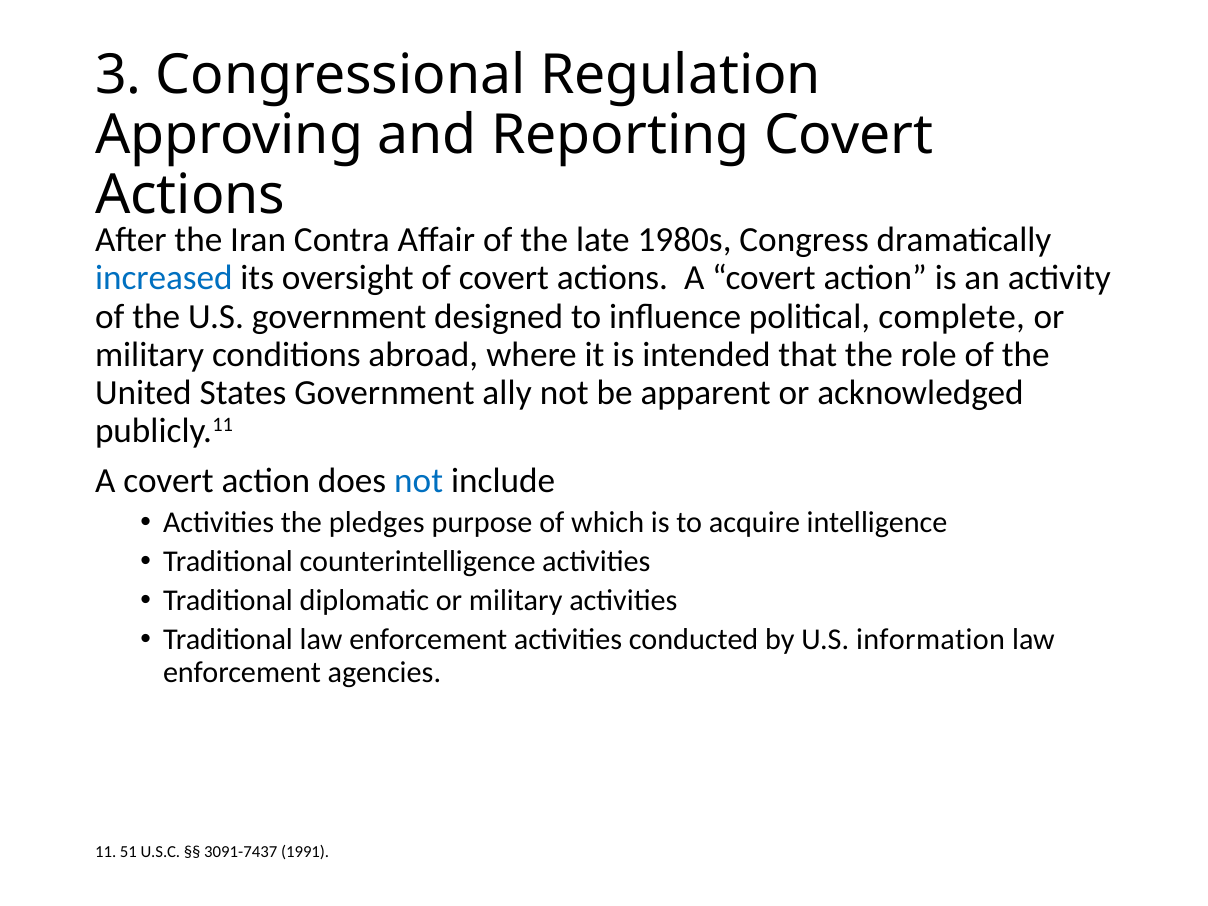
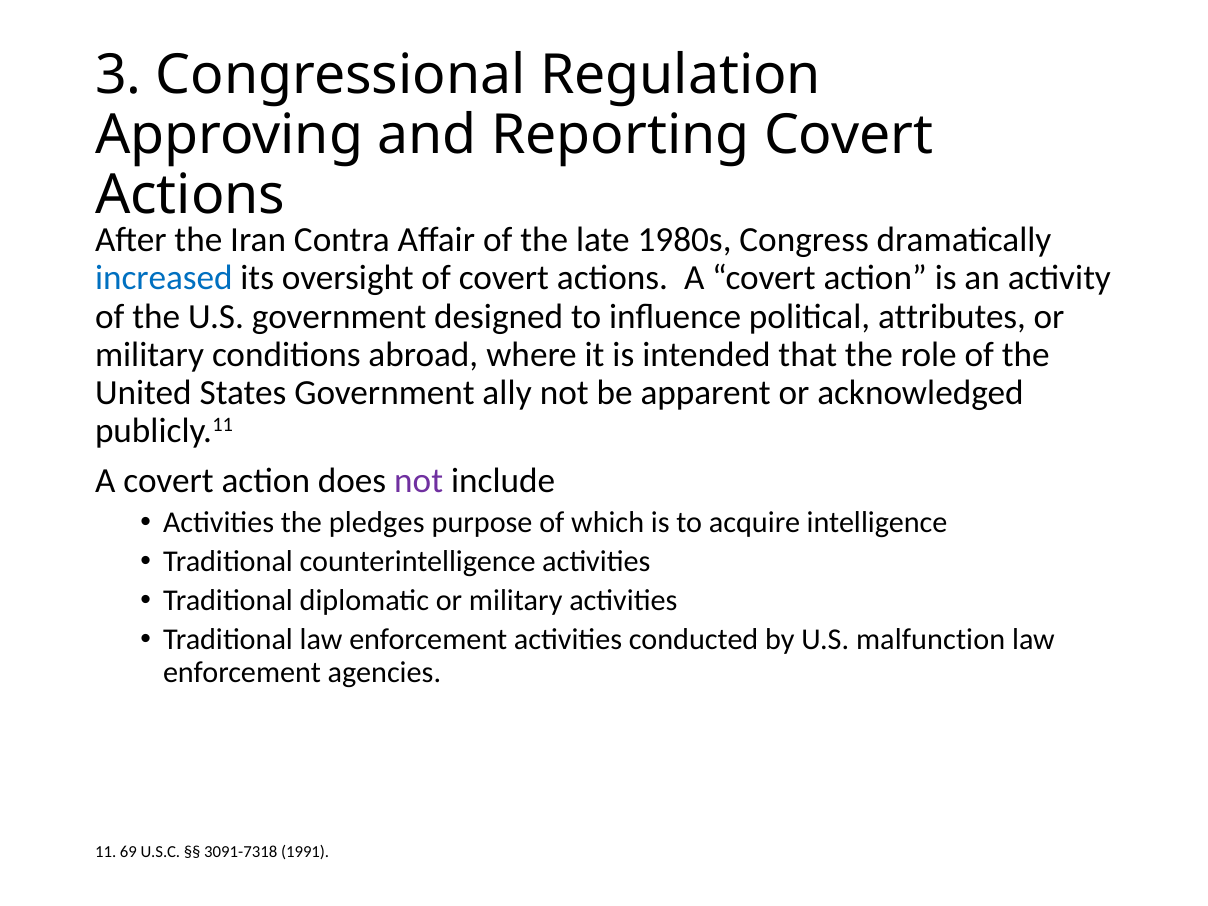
complete: complete -> attributes (952, 316)
not colour: blue -> purple (419, 481)
information: information -> malfunction (931, 640)
51: 51 -> 69 (128, 852)
3091-7437: 3091-7437 -> 3091-7318 (241, 852)
